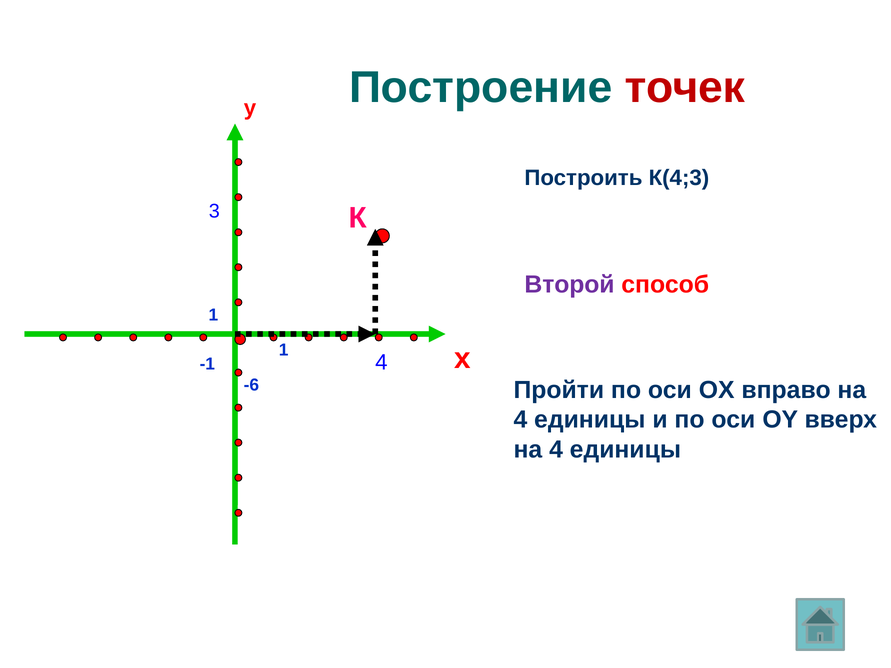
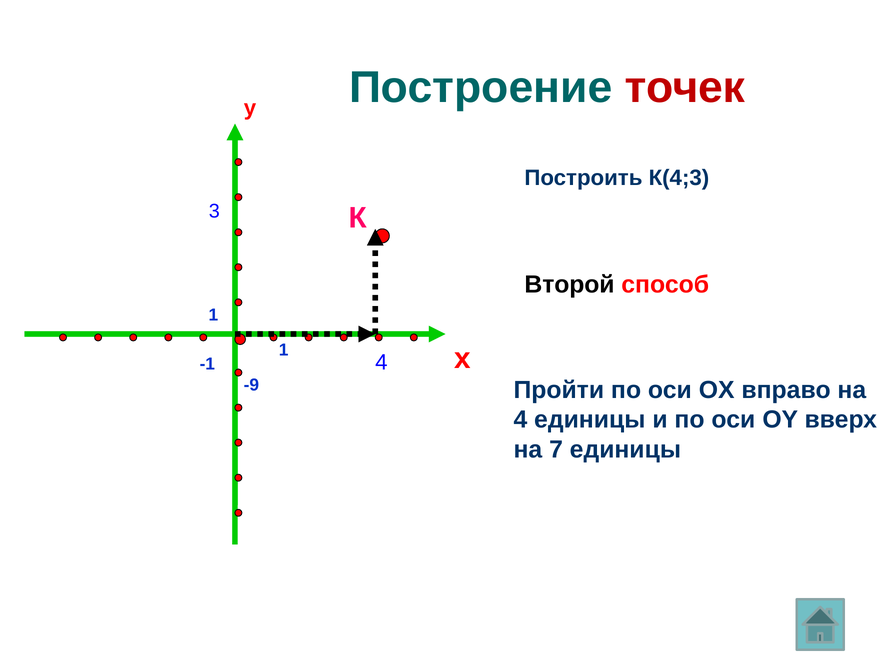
Второй colour: purple -> black (570, 285)
-6: -6 -> -9 (251, 385)
4: 4 -> 7 (556, 450)
